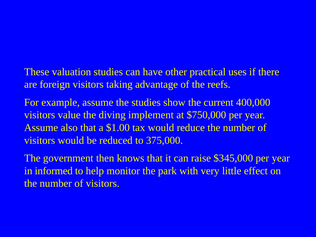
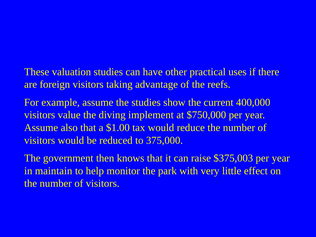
$345,000: $345,000 -> $375,003 (233, 158)
informed: informed -> maintain (54, 171)
